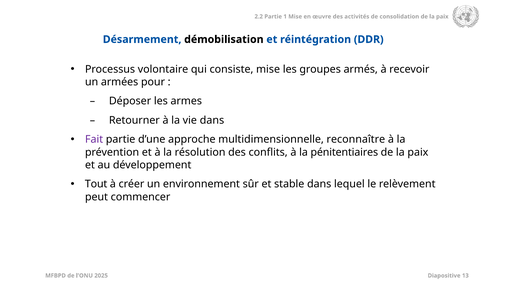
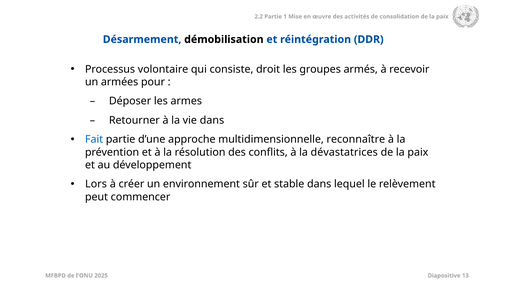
consiste mise: mise -> droit (268, 69)
Fait colour: purple -> blue (94, 139)
pénitentiaires: pénitentiaires -> dévastatrices (344, 152)
Tout: Tout -> Lors (96, 184)
